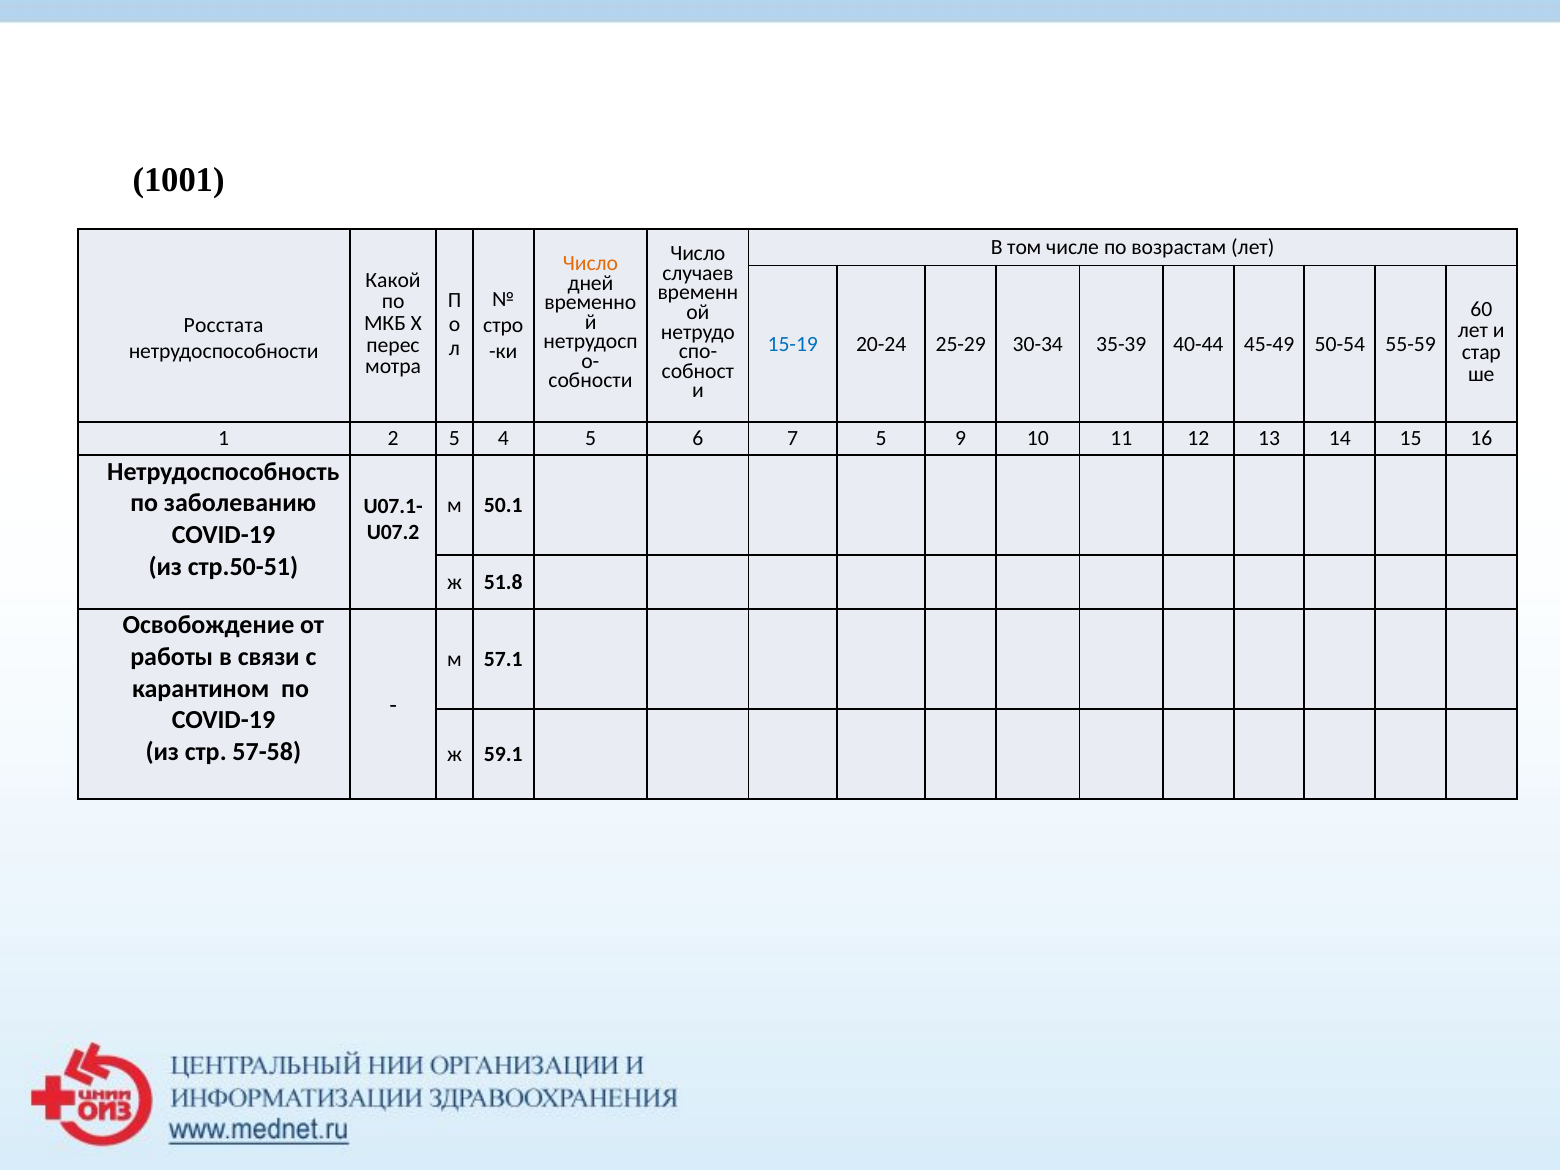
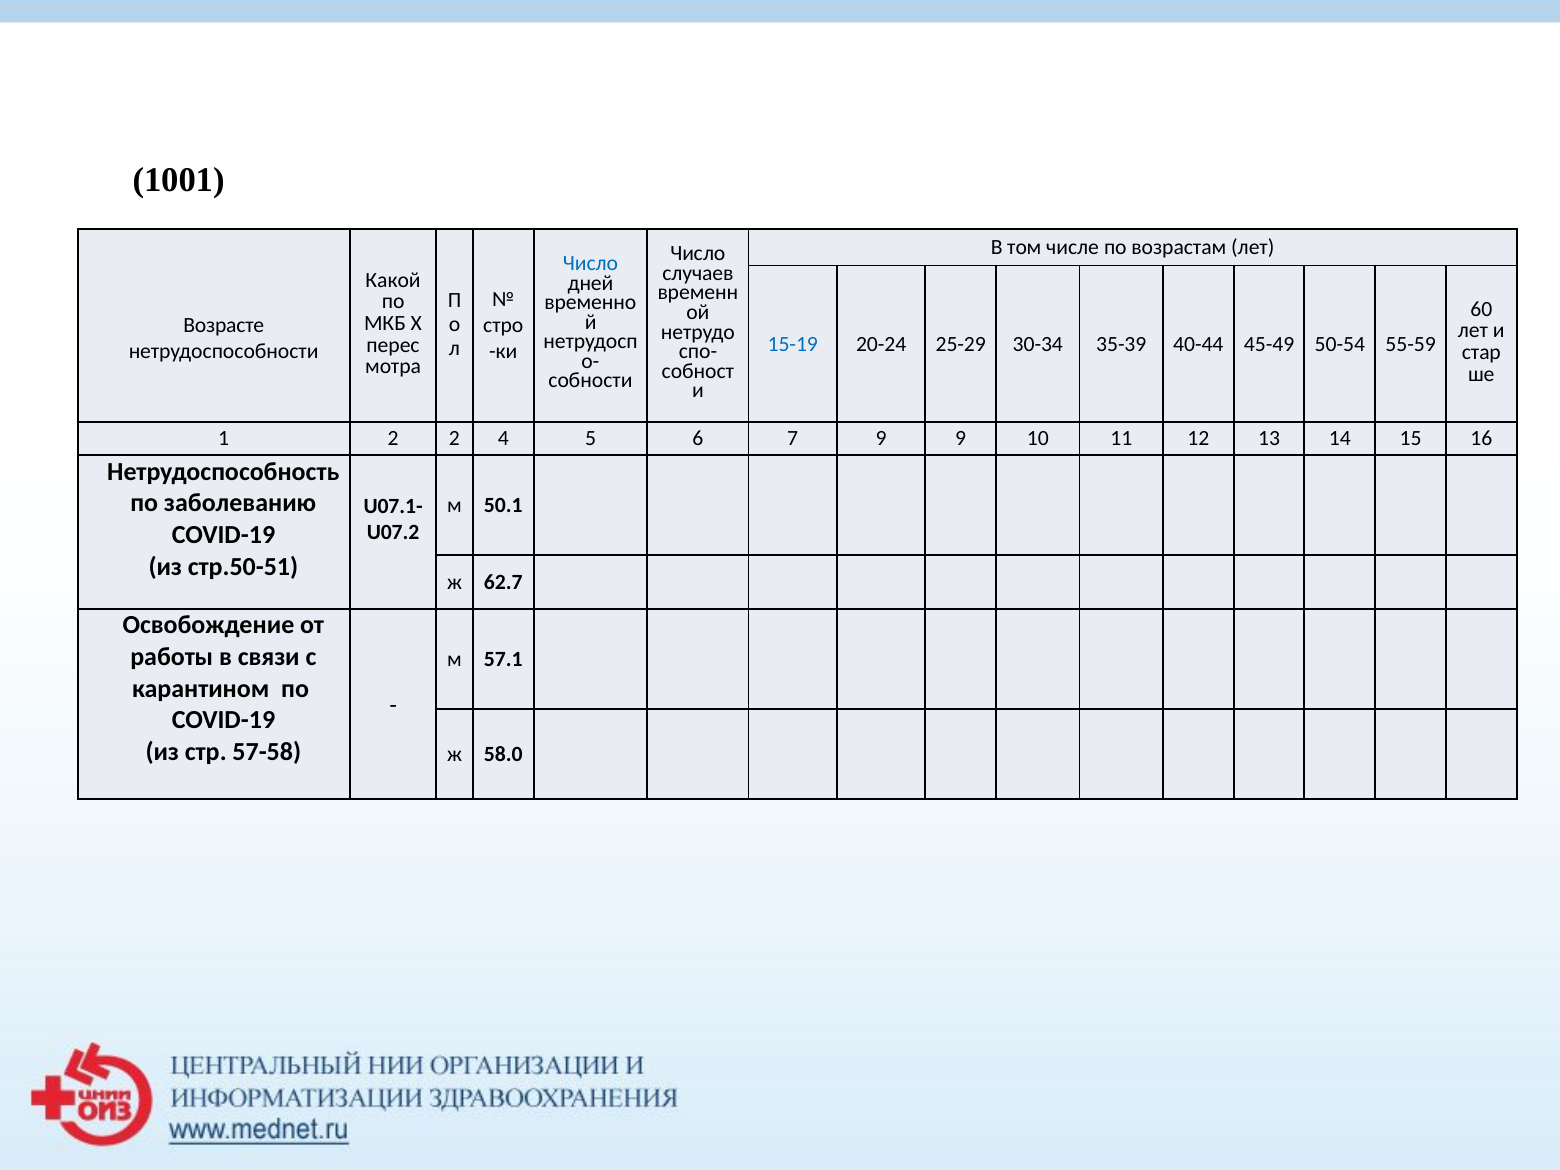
Число colour: orange -> blue (590, 264)
Росстата: Росстата -> Возрасте (224, 325)
2 5: 5 -> 2 (454, 439)
7 5: 5 -> 9 (881, 439)
51.8: 51.8 -> 62.7 (503, 582)
59.1: 59.1 -> 58.0 (503, 754)
